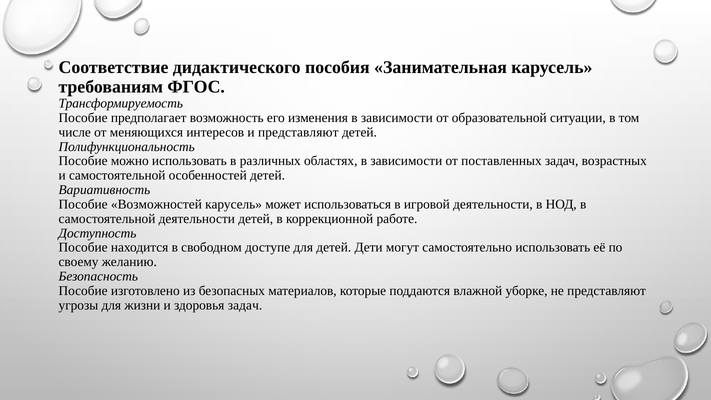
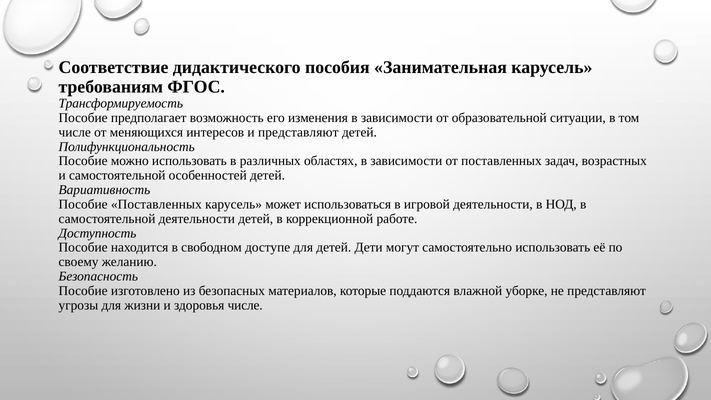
Пособие Возможностей: Возможностей -> Поставленных (156, 204)
здоровья задач: задач -> числе (245, 305)
